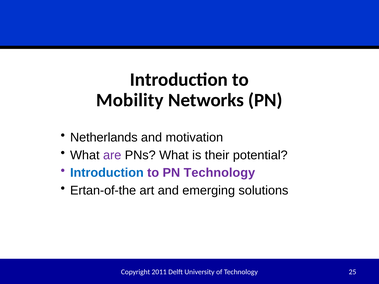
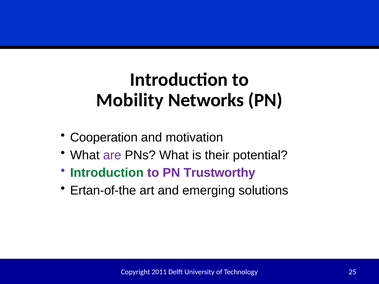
Netherlands: Netherlands -> Cooperation (104, 138)
Introduction colour: blue -> green (107, 173)
PN Technology: Technology -> Trustworthy (219, 173)
